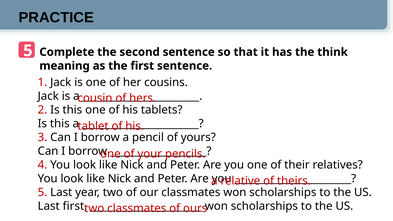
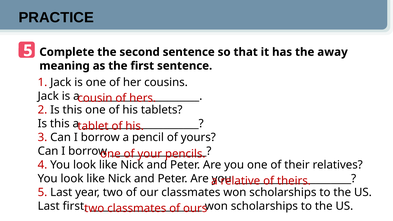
think: think -> away (333, 52)
